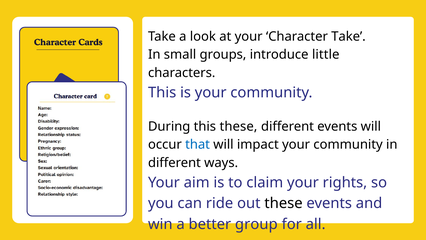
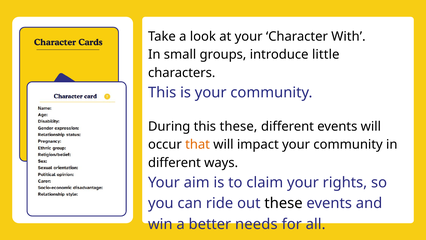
Character Take: Take -> With (348, 36)
that colour: blue -> orange (198, 144)
group: group -> needs (256, 224)
